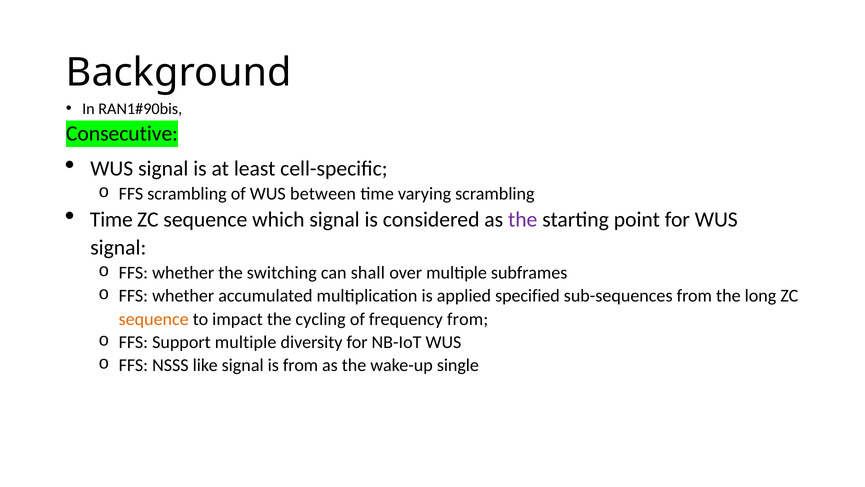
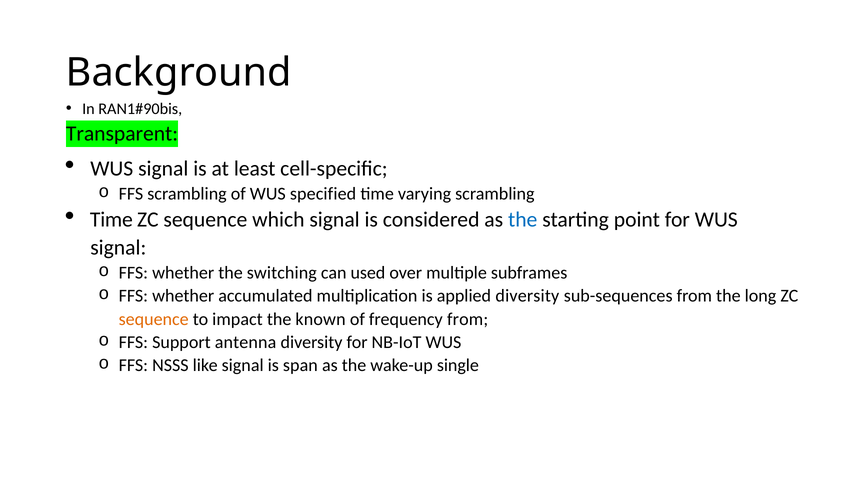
Consecutive: Consecutive -> Transparent (122, 134)
between: between -> specified (323, 194)
the colour: purple -> blue (523, 220)
shall: shall -> used (368, 272)
applied specified: specified -> diversity (527, 296)
cycling: cycling -> known (321, 319)
Support multiple: multiple -> antenna (246, 342)
is from: from -> span (300, 365)
